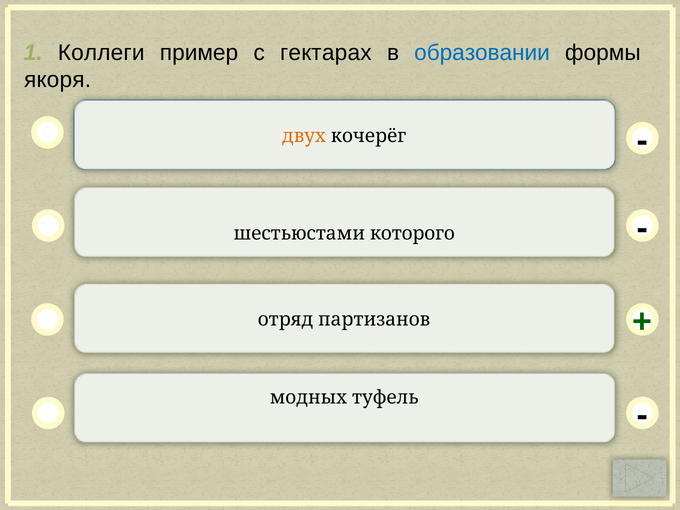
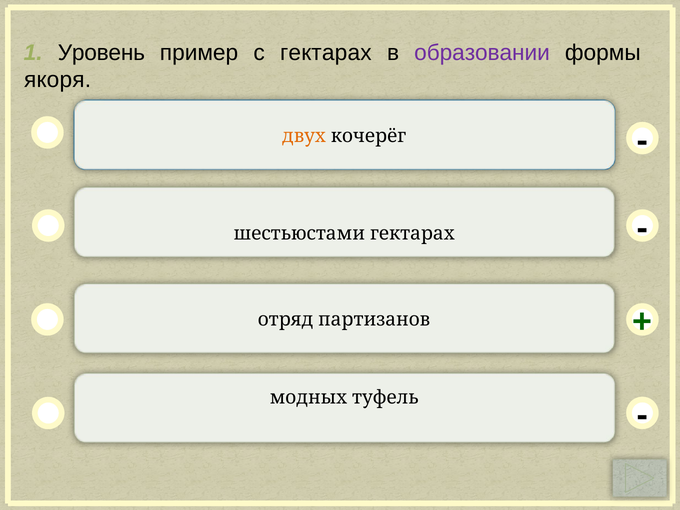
Коллеги: Коллеги -> Уровень (101, 53)
образовании colour: blue -> purple (482, 53)
шестьюстами которого: которого -> гектарах (412, 233)
